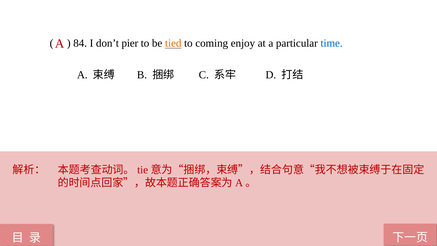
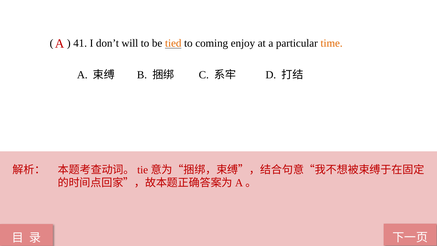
84: 84 -> 41 (80, 43)
pier: pier -> will (130, 43)
time colour: blue -> orange (332, 43)
